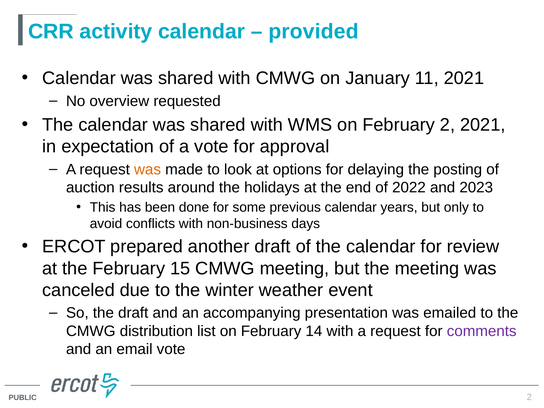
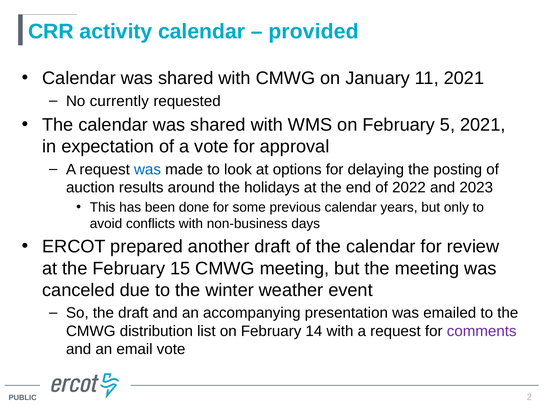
overview: overview -> currently (119, 101)
February 2: 2 -> 5 (448, 125)
was colour: orange -> blue (148, 169)
